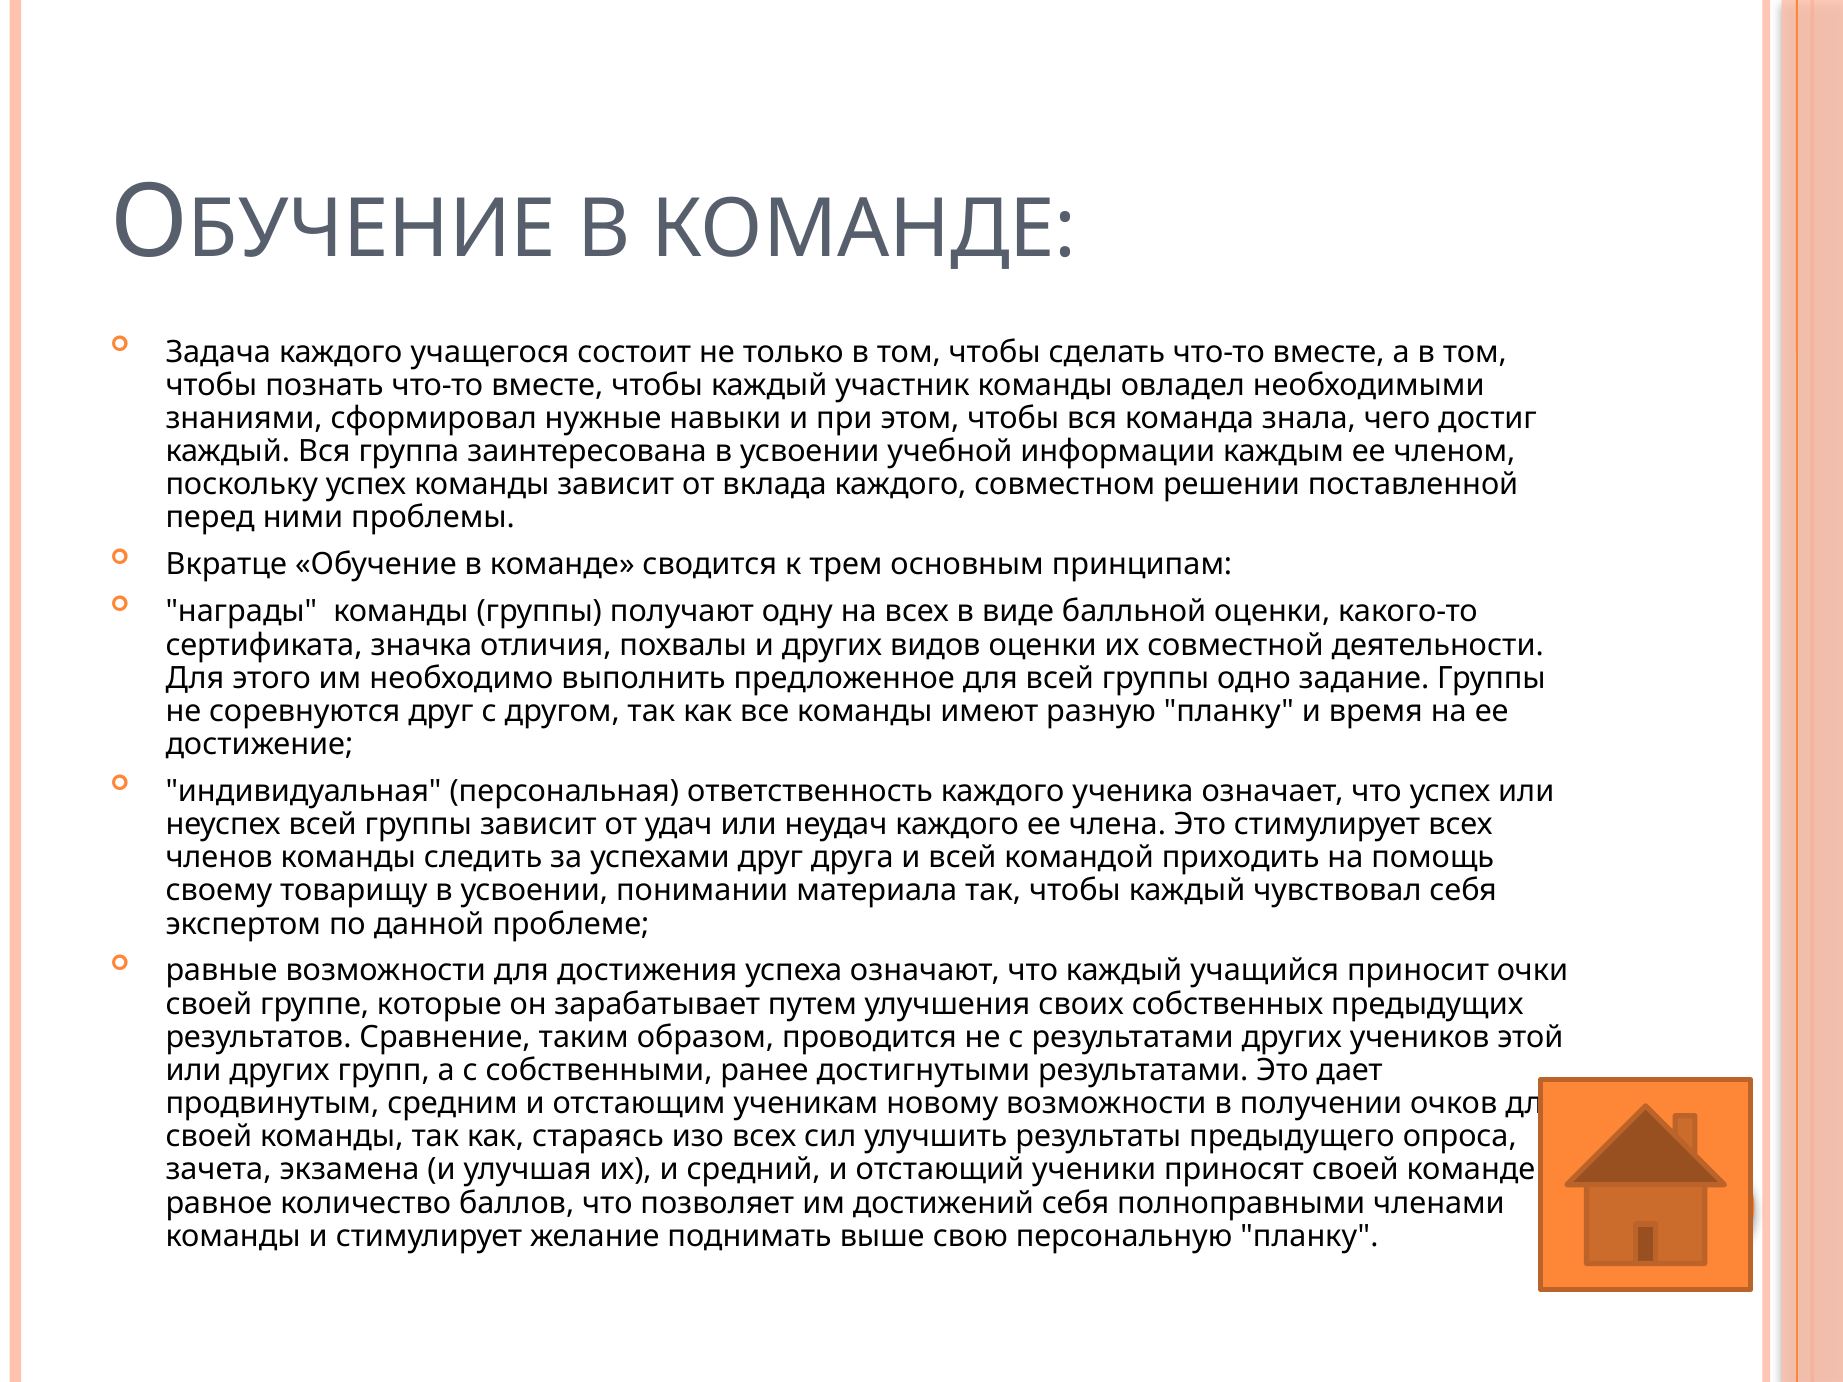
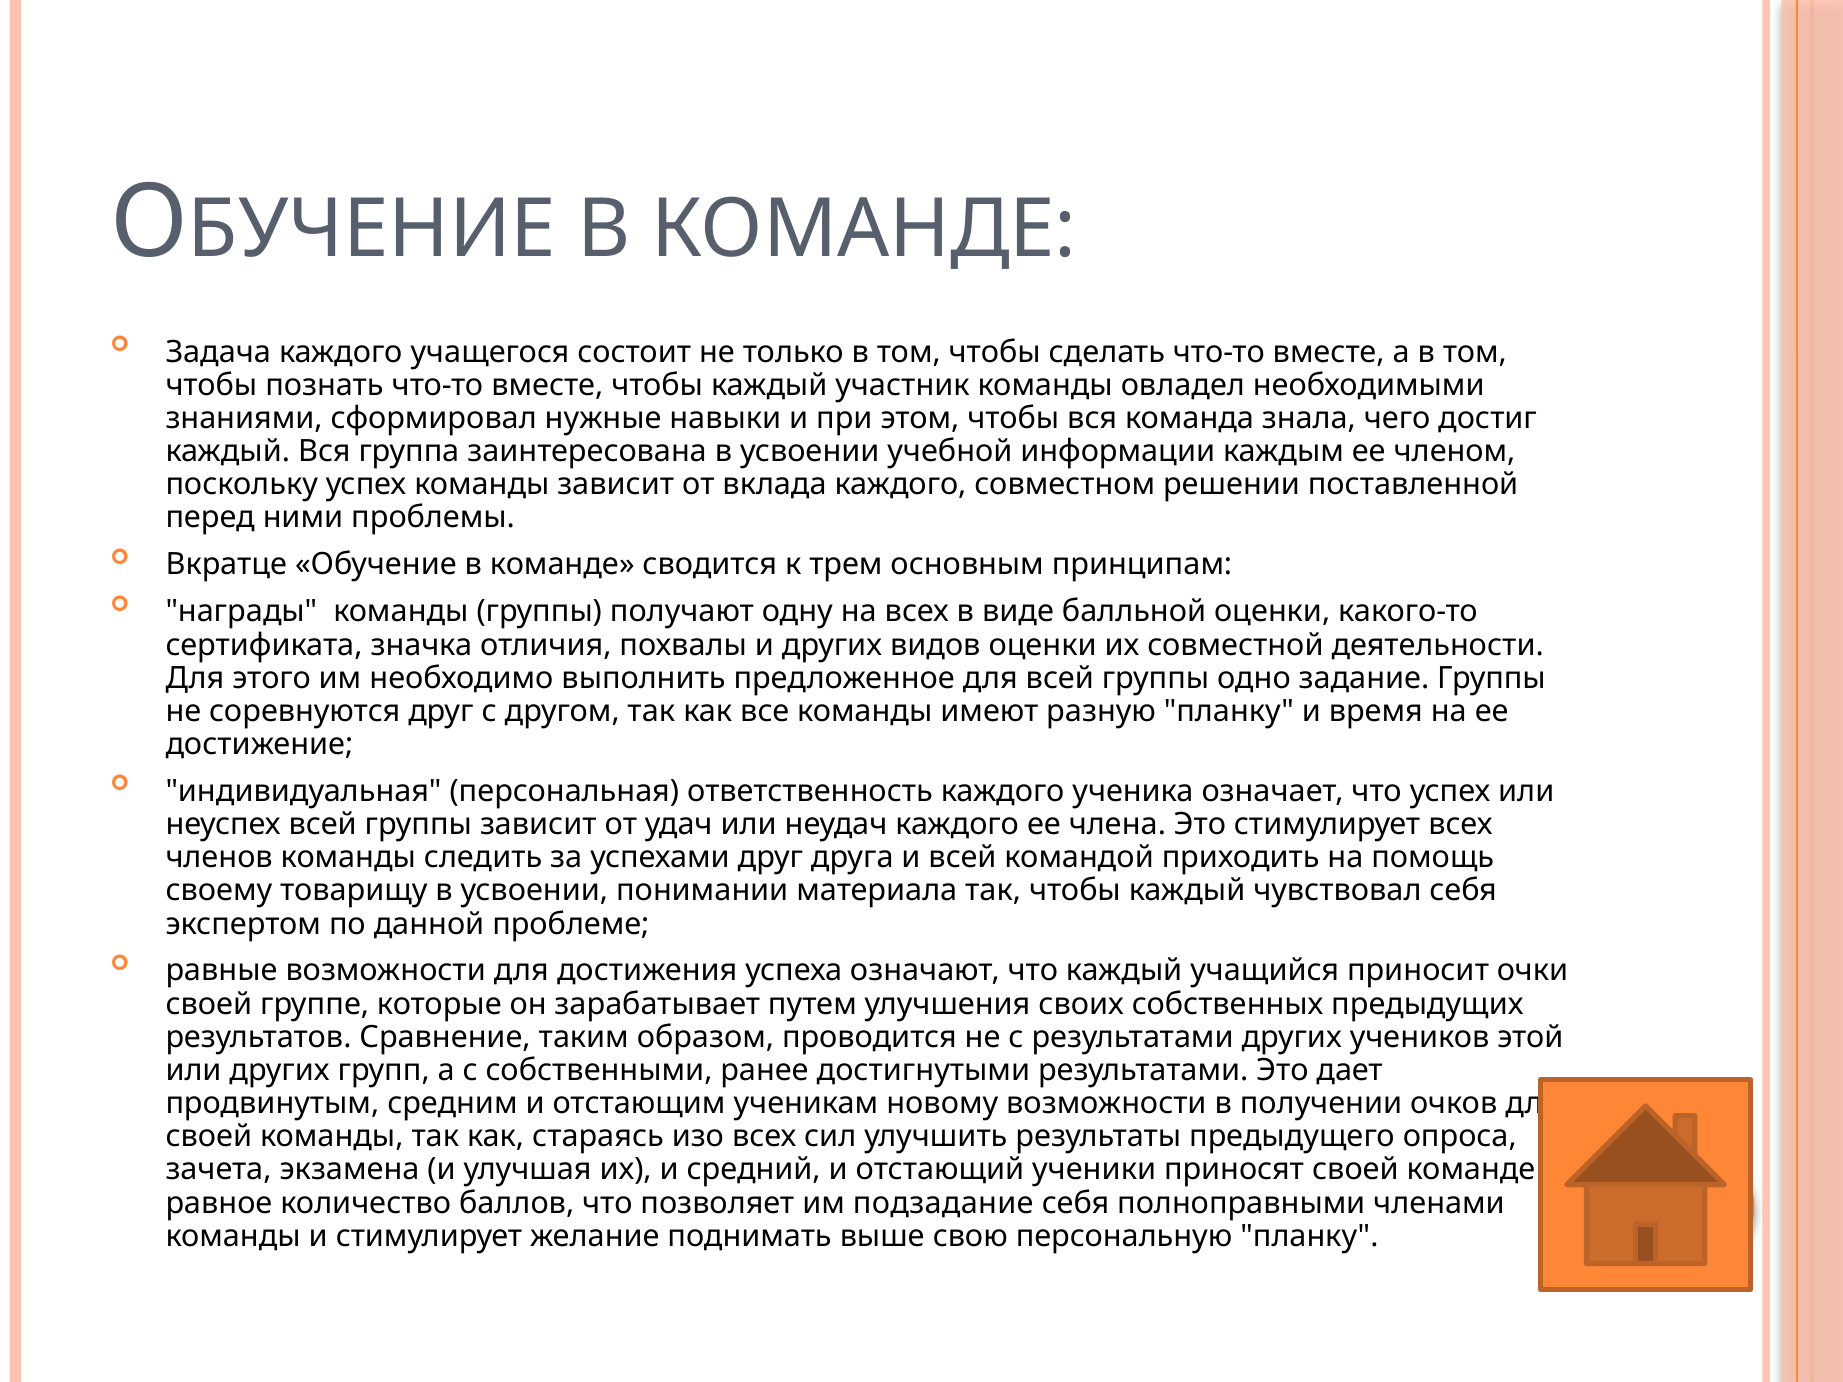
достижений: достижений -> подзадание (943, 1203)
